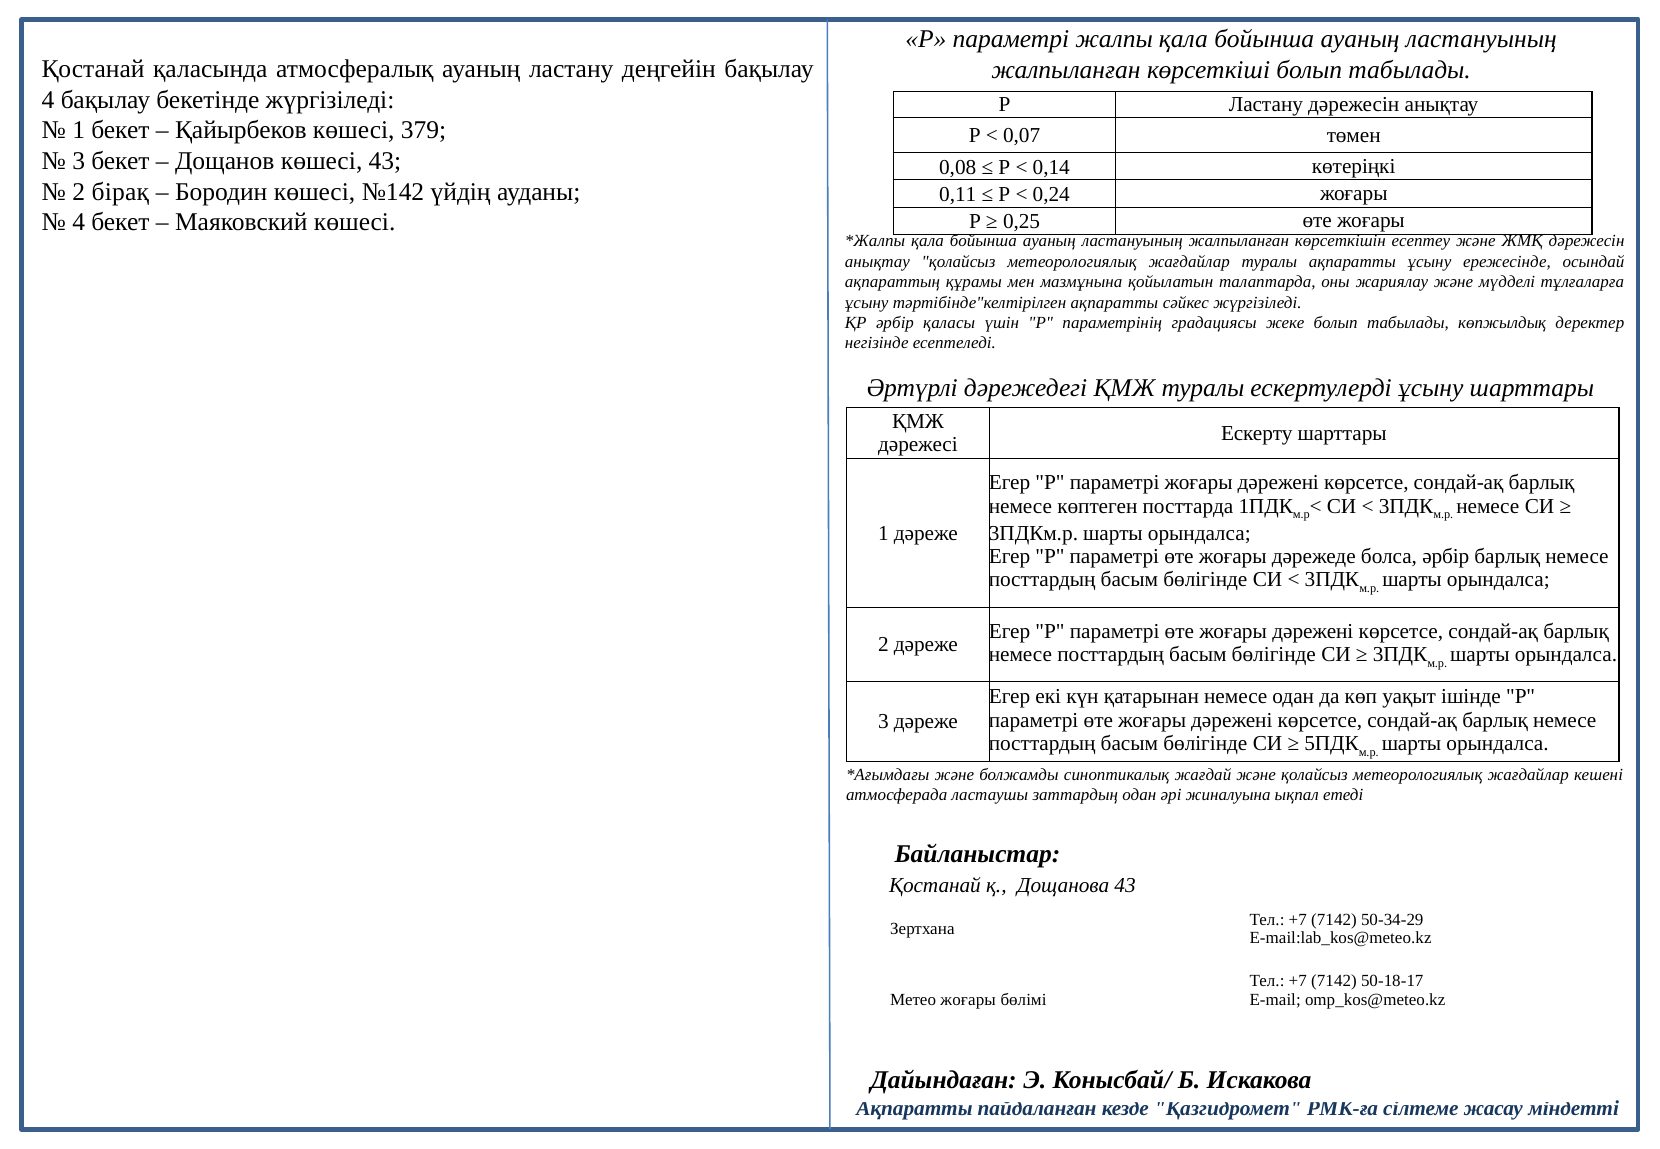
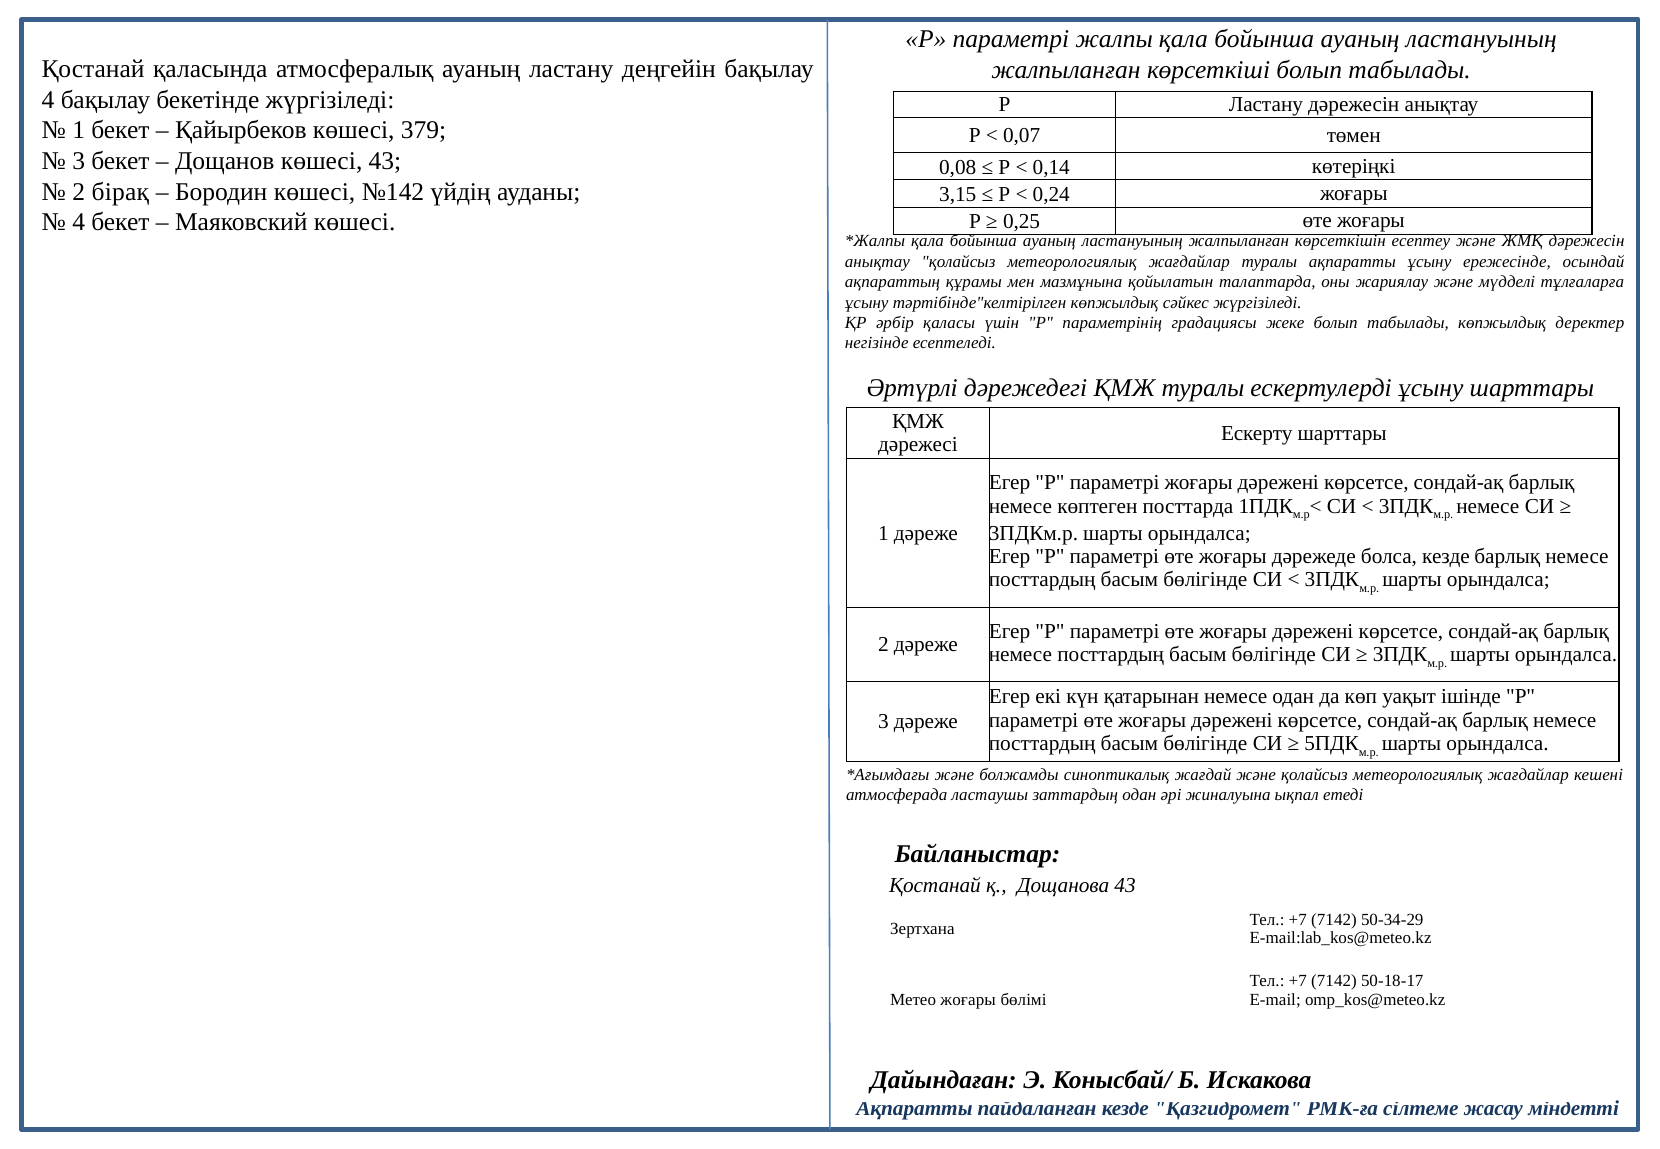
0,11: 0,11 -> 3,15 (958, 194)
тәртібінде"келтірілген ақпаратты: ақпаратты -> көпжылдық (1114, 303)
болса әрбір: әрбір -> кезде (1446, 557)
